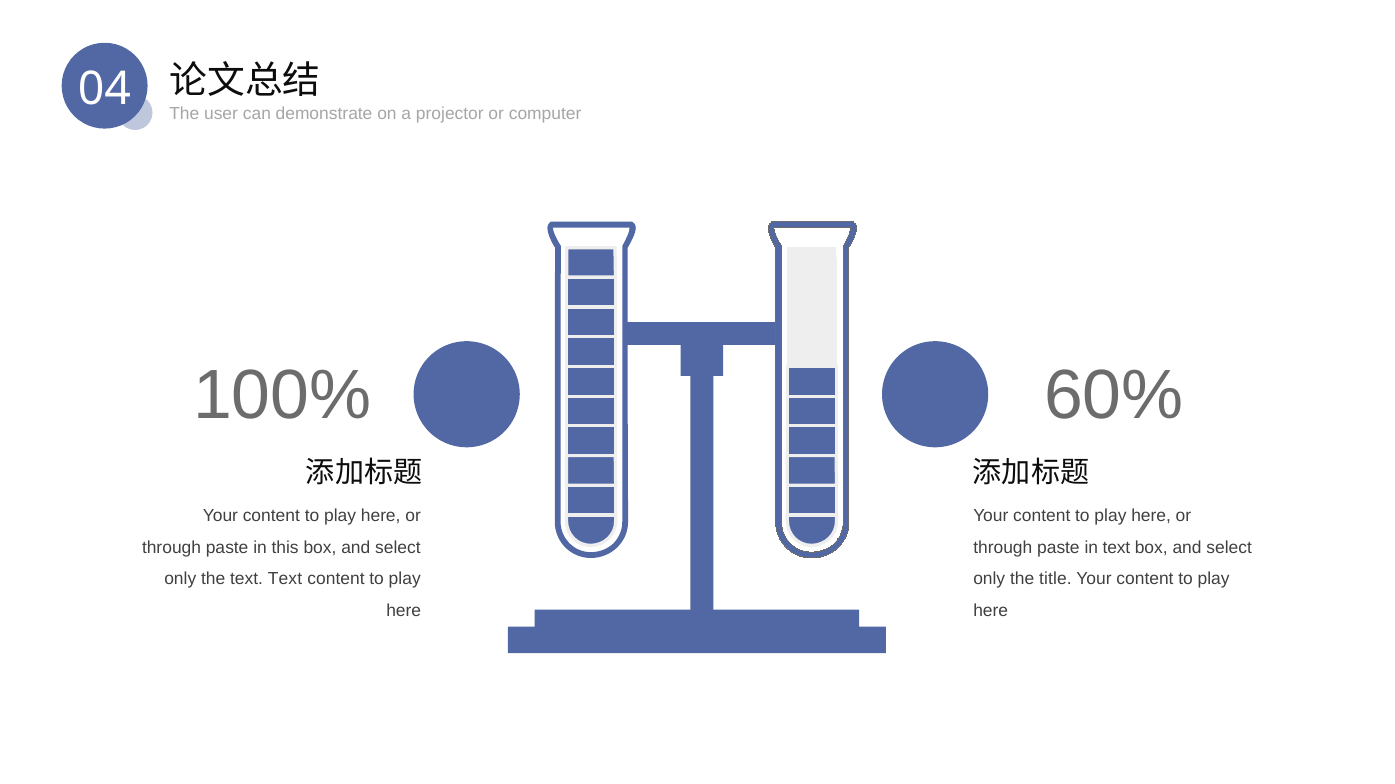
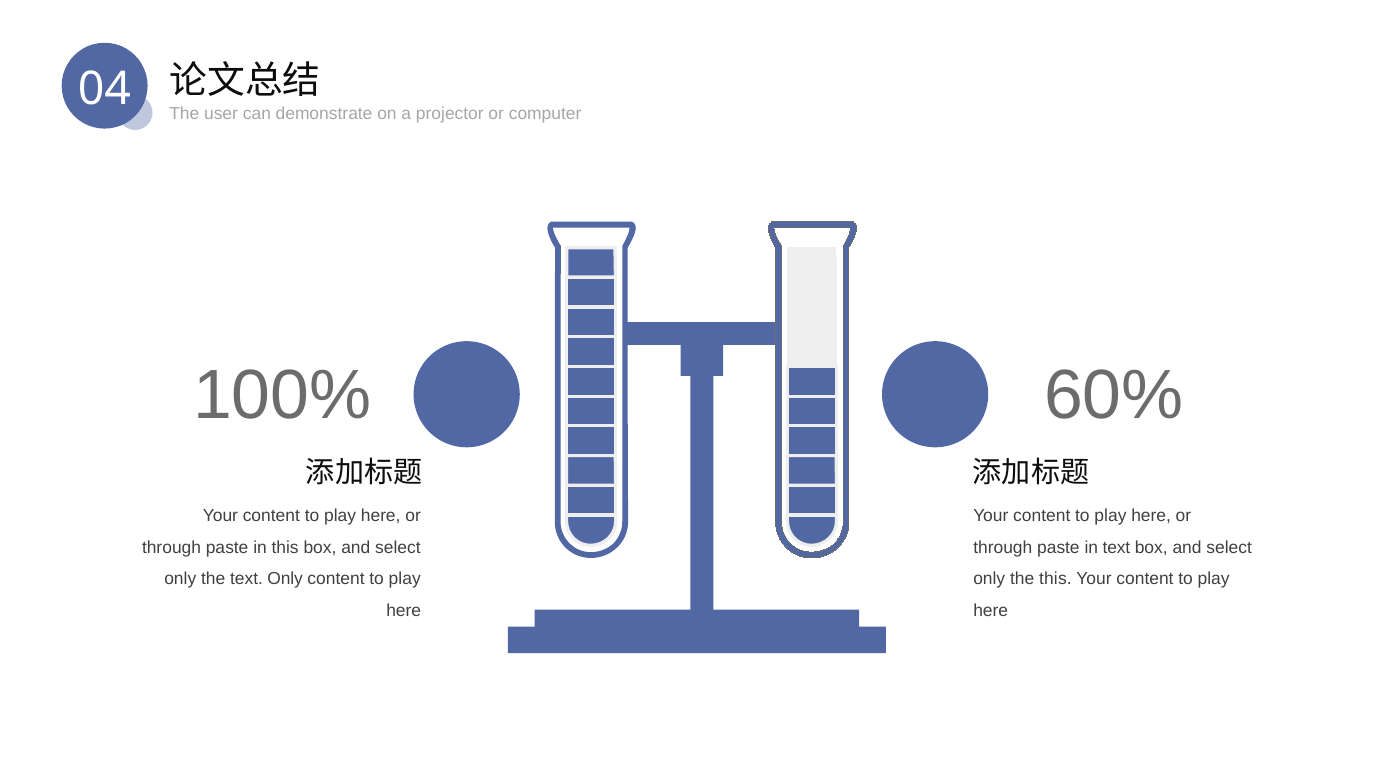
text Text: Text -> Only (285, 579)
the title: title -> this (1055, 579)
